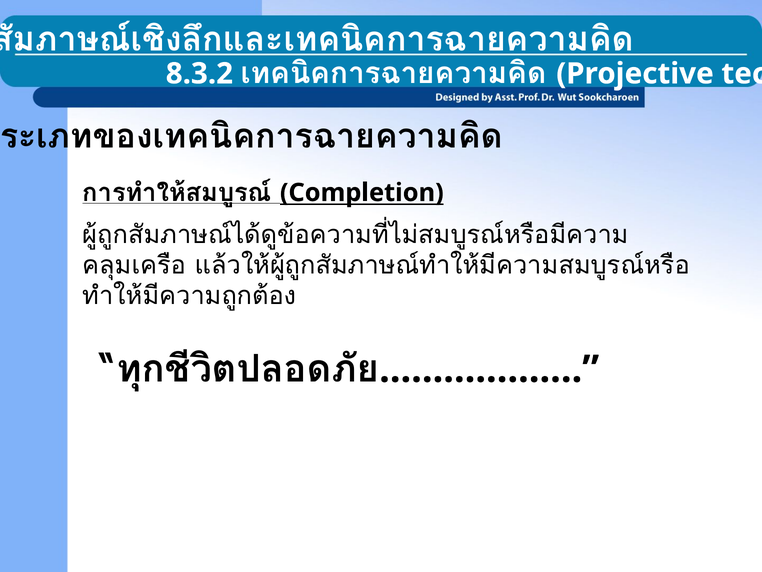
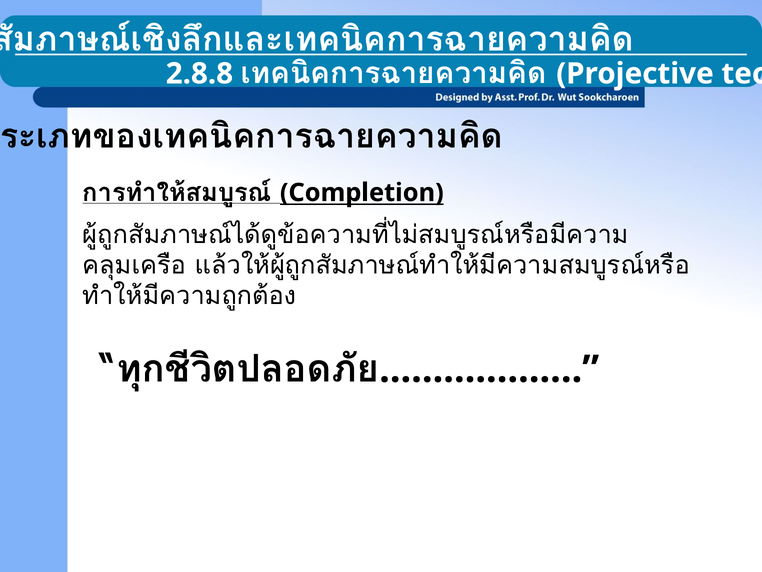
8.3.2: 8.3.2 -> 2.8.8 (199, 74)
